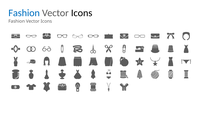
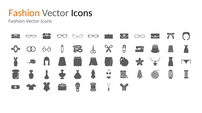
Fashion colour: blue -> orange (24, 13)
